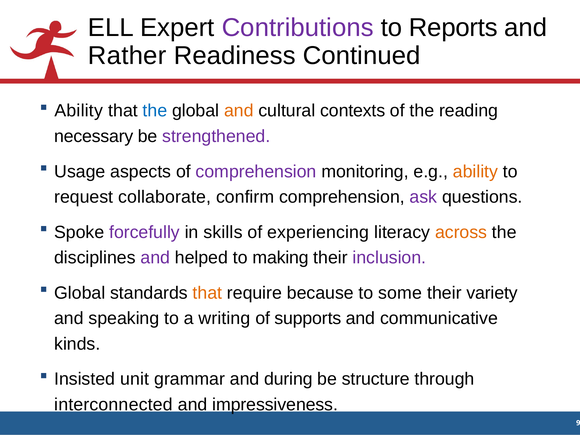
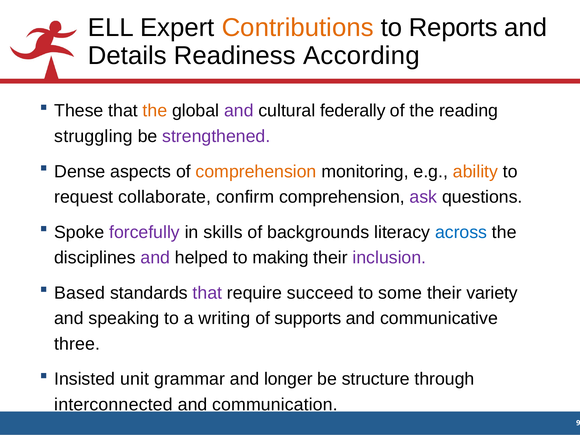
Contributions colour: purple -> orange (298, 28)
Rather: Rather -> Details (127, 56)
Continued: Continued -> According (362, 56)
Ability: Ability -> These (79, 111)
the colour: blue -> orange (155, 111)
and colour: orange -> purple (239, 111)
contexts: contexts -> federally (353, 111)
necessary: necessary -> struggling (93, 136)
Usage: Usage -> Dense (80, 171)
comprehension colour: purple -> orange (256, 171)
experiencing: experiencing -> backgrounds (318, 232)
across colour: orange -> blue (461, 232)
Global: Global -> Based (80, 293)
that colour: orange -> purple (207, 293)
because: because -> succeed (320, 293)
kinds: kinds -> three (77, 344)
during: during -> longer (288, 379)
impressiveness: impressiveness -> communication (275, 405)
